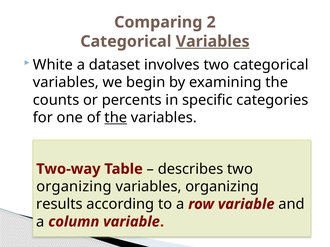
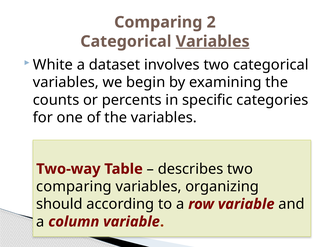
the underline: present -> none (116, 118)
organizing: organizing -> comparing (74, 187)
results: results -> should (59, 205)
